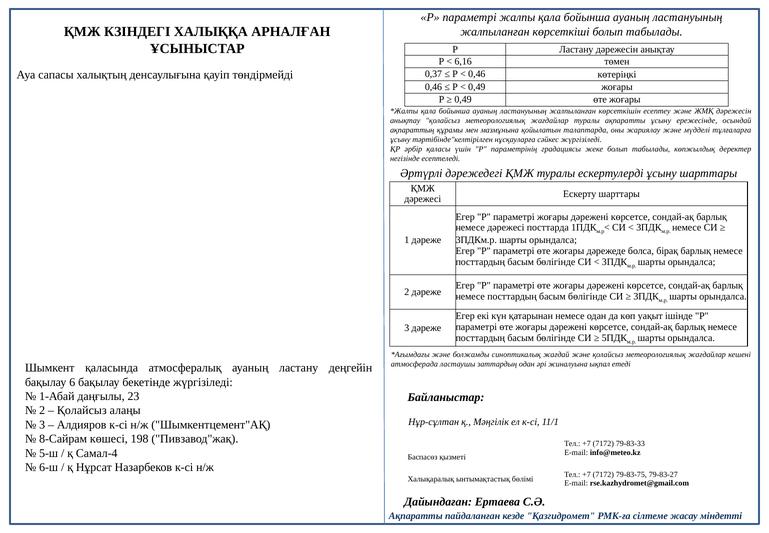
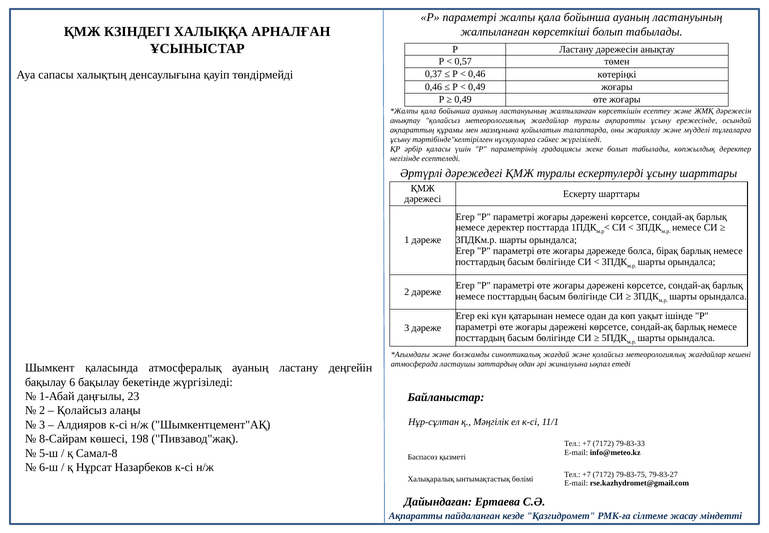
6,16: 6,16 -> 0,57 (463, 61)
немесе дәрежесі: дәрежесі -> деректер (506, 227)
Самал-4: Самал-4 -> Самал-8 (97, 453)
